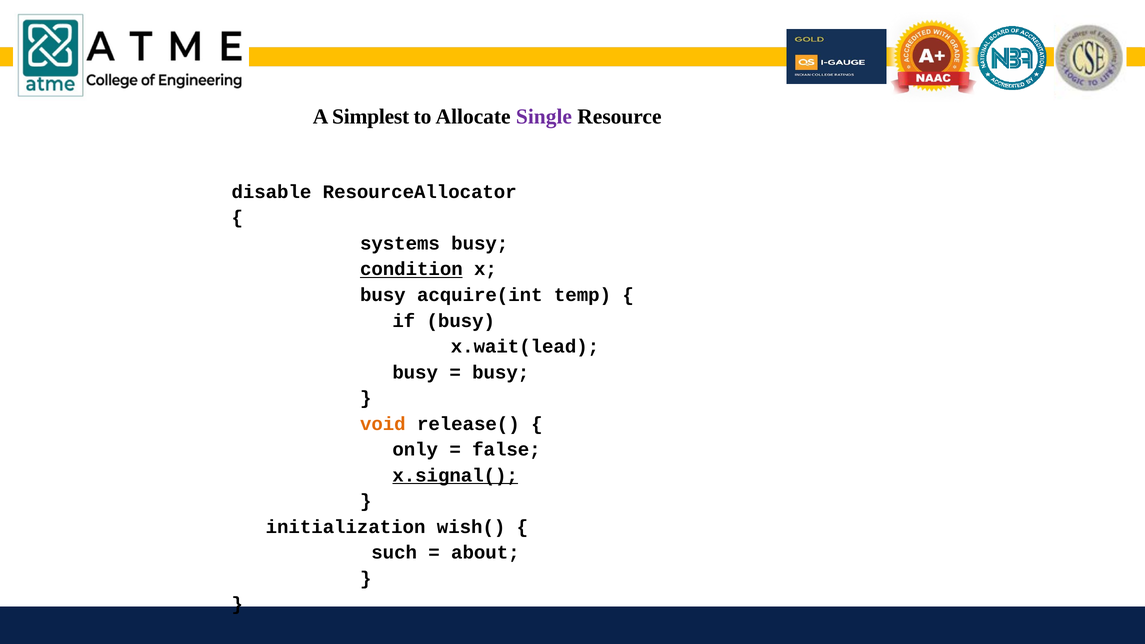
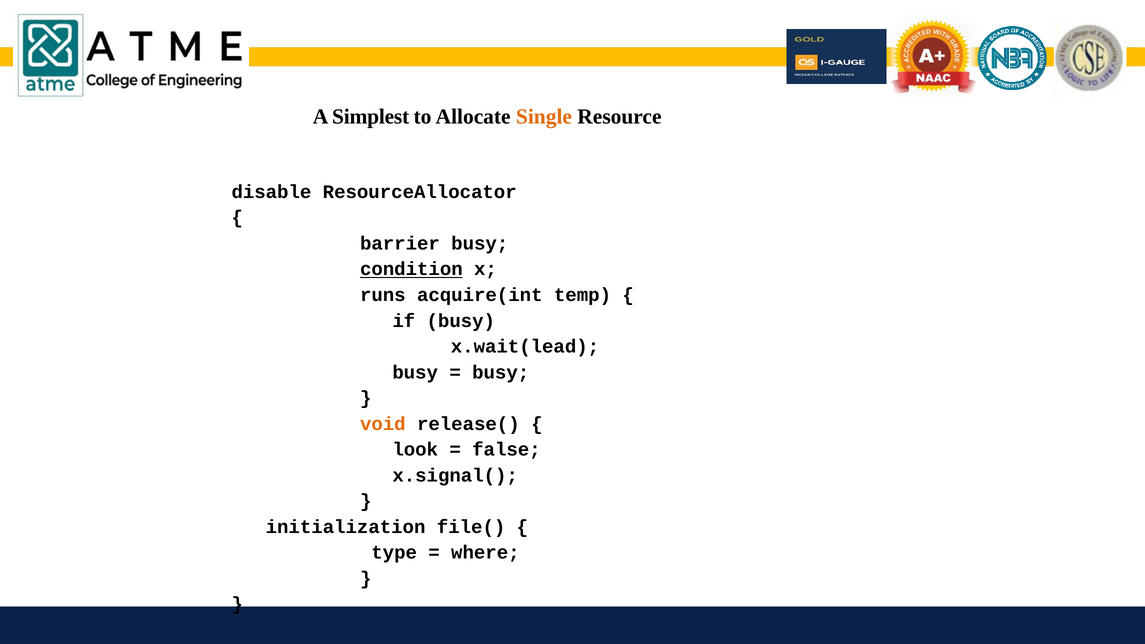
Single colour: purple -> orange (544, 117)
systems: systems -> barrier (400, 243)
busy: busy -> runs (383, 295)
only: only -> look (415, 450)
x.signal( underline: present -> none (455, 475)
wish(: wish( -> file( (471, 527)
such: such -> type (394, 553)
about: about -> where (485, 553)
